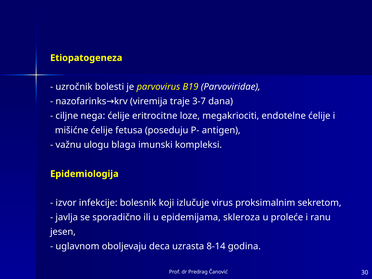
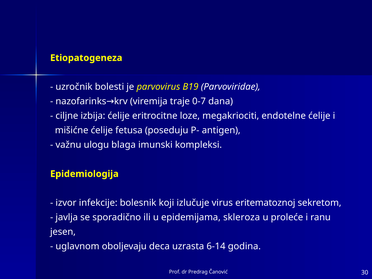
3-7: 3-7 -> 0-7 (199, 101)
nega: nega -> izbija (93, 116)
proksimalnim: proksimalnim -> eritematoznoj (265, 203)
8-14: 8-14 -> 6-14 (216, 246)
